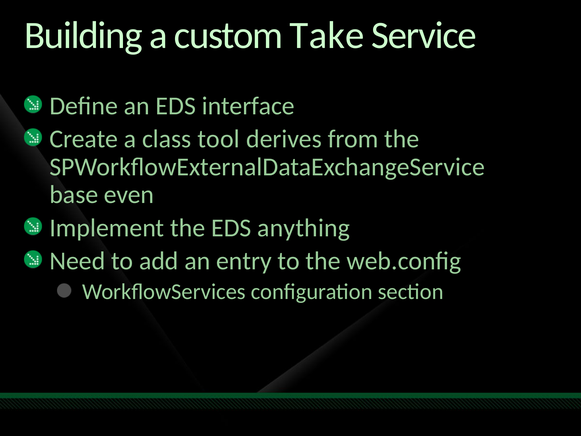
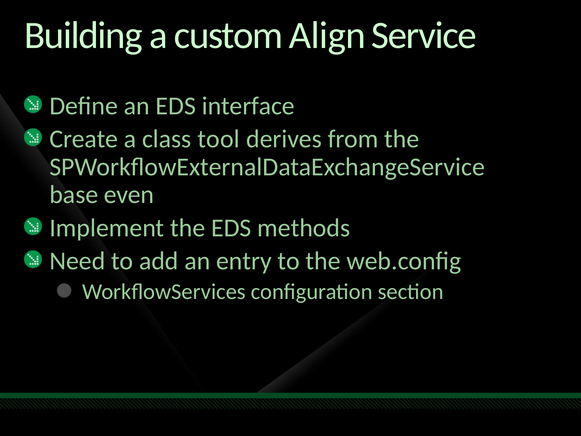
Take: Take -> Align (327, 35)
anything: anything -> methods (304, 228)
